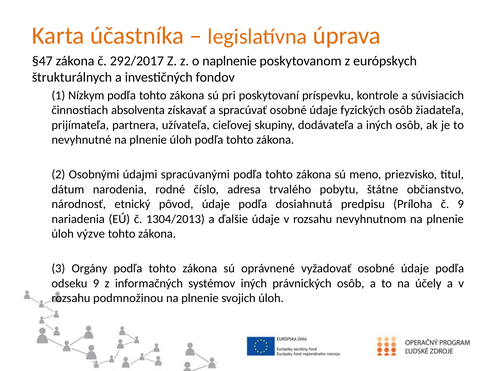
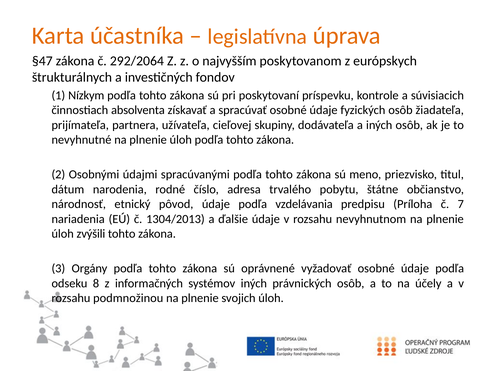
292/2017: 292/2017 -> 292/2064 (137, 61)
naplnenie: naplnenie -> najvyšším (229, 61)
dosiahnutá: dosiahnutá -> vzdelávania (304, 204)
č 9: 9 -> 7 (461, 204)
výzve: výzve -> zvýšili (91, 234)
odseku 9: 9 -> 8 (96, 283)
